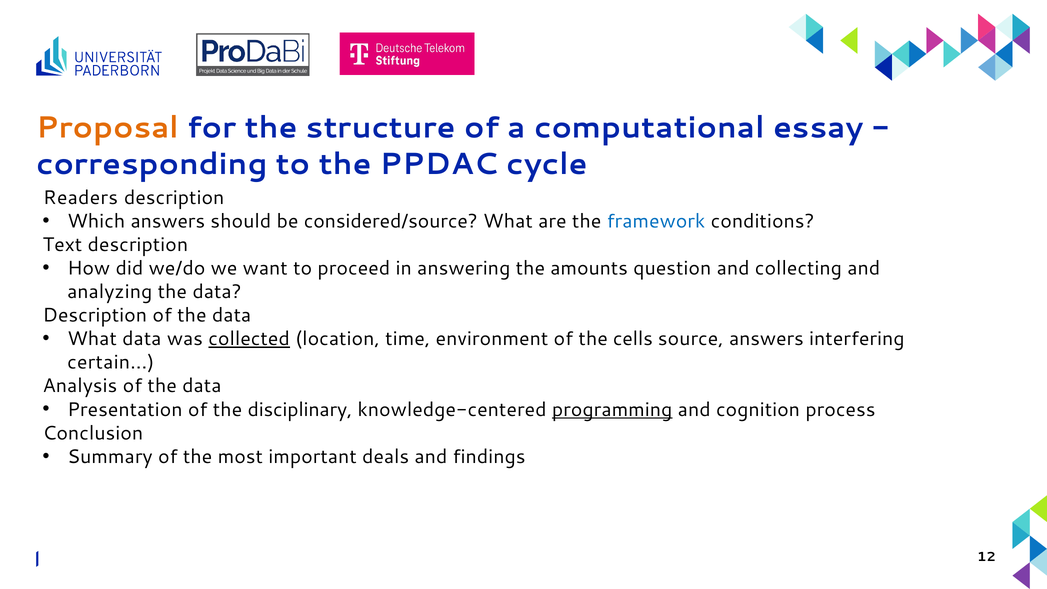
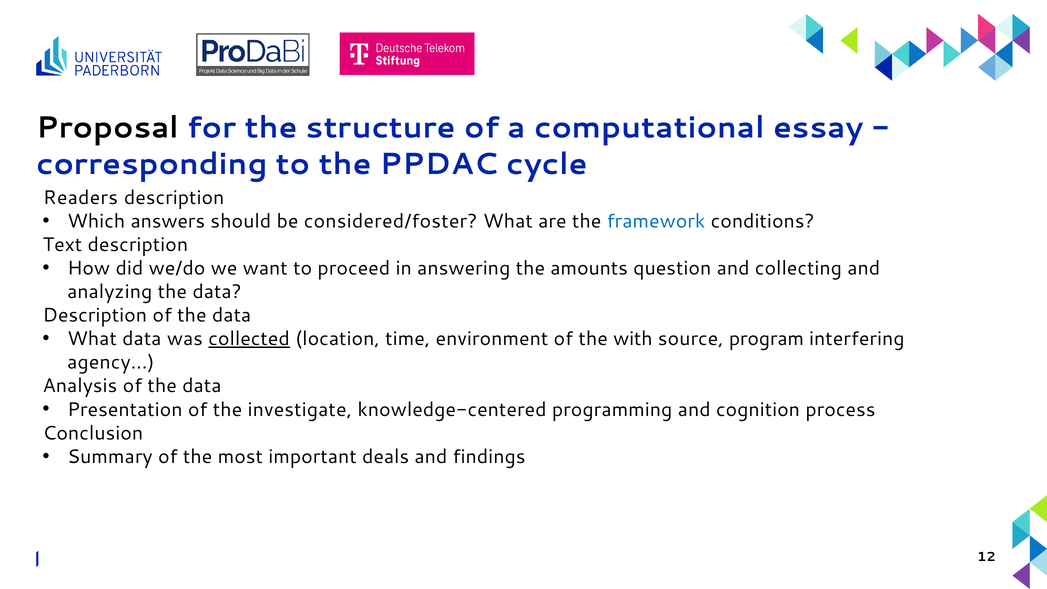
Proposal colour: orange -> black (108, 127)
considered/source: considered/source -> considered/foster (391, 221)
cells: cells -> with (633, 339)
source answers: answers -> program (766, 339)
certain: certain -> agency (111, 362)
disciplinary: disciplinary -> investigate (300, 410)
programming underline: present -> none (612, 410)
